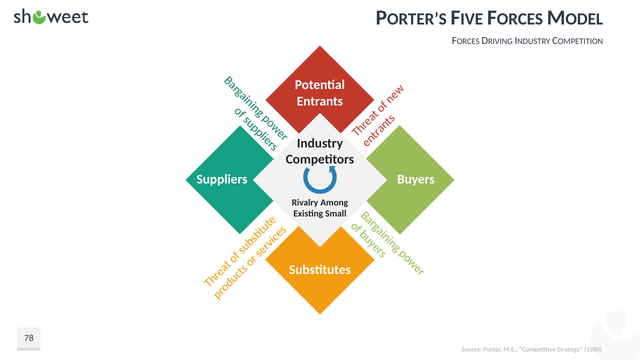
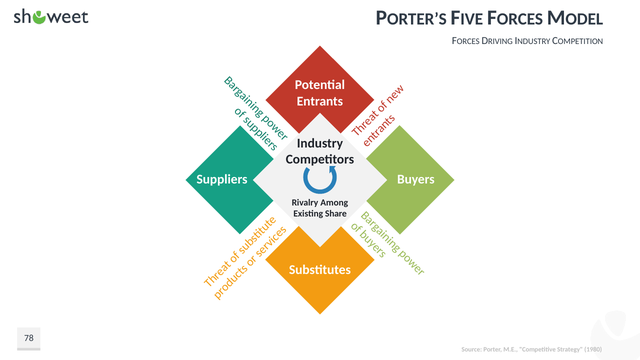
Small: Small -> Share (336, 214)
